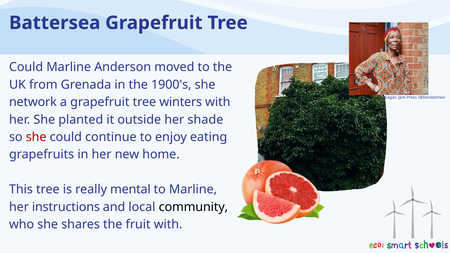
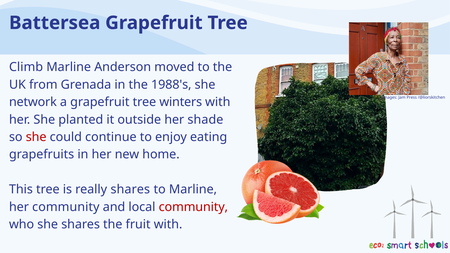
Could: Could -> Climb (26, 67)
1900's: 1900's -> 1988's (171, 85)
really mental: mental -> shares (130, 190)
her instructions: instructions -> community (66, 207)
community colour: black -> red (193, 207)
